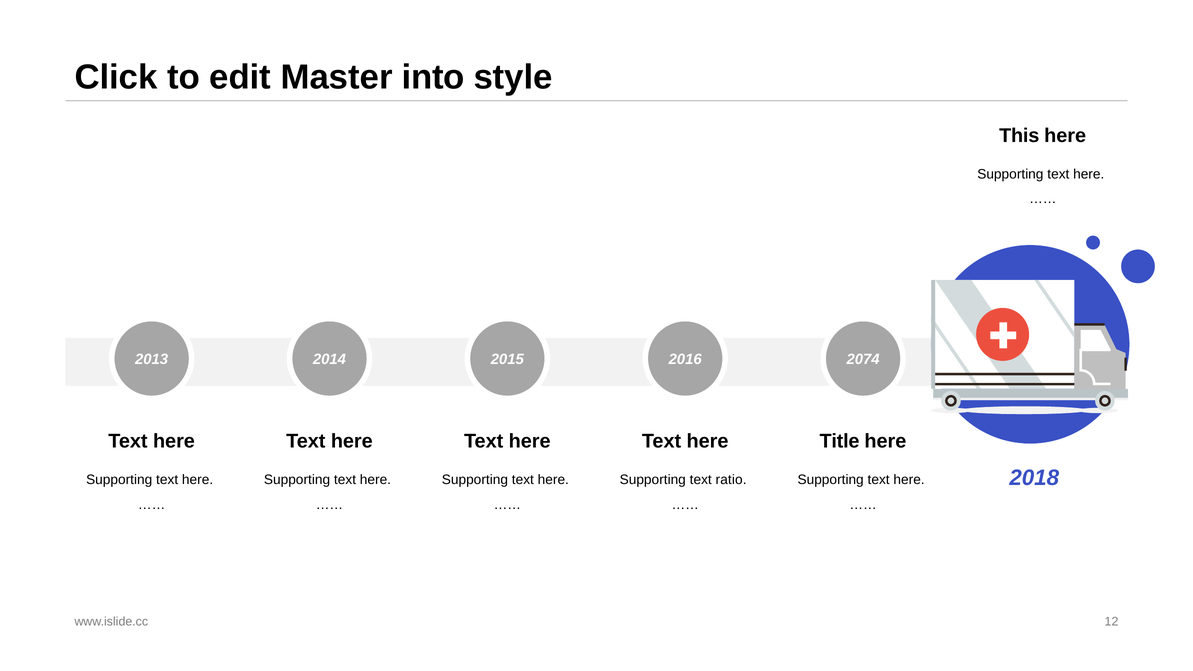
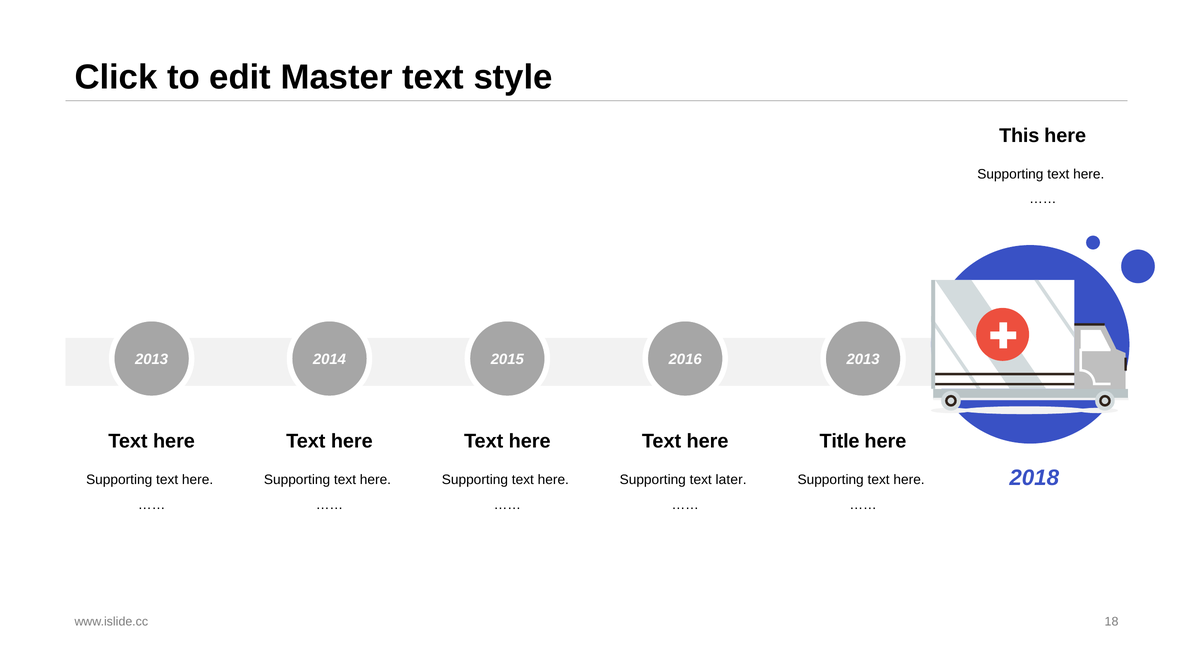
Master into: into -> text (433, 77)
2016 2074: 2074 -> 2013 (863, 360)
ratio: ratio -> later (731, 480)
12: 12 -> 18 (1112, 622)
